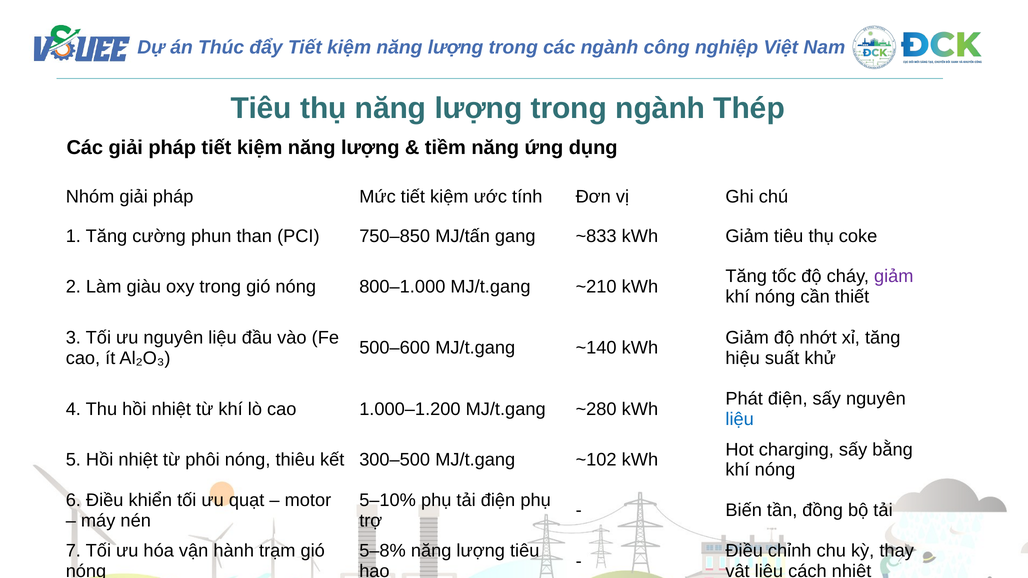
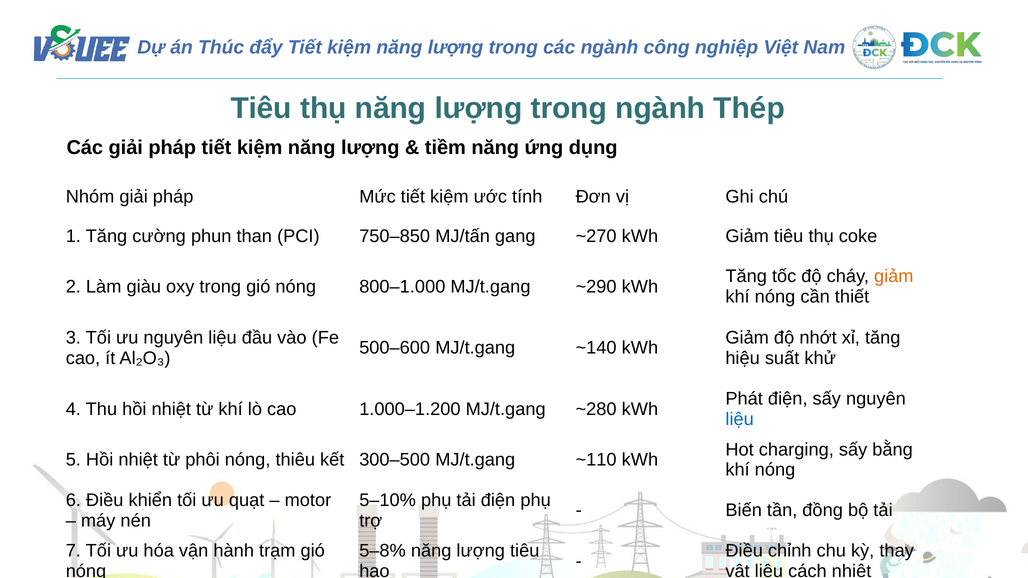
~833: ~833 -> ~270 (596, 236)
giảm colour: purple -> orange (894, 276)
~210: ~210 -> ~290 (596, 287)
~102: ~102 -> ~110 (596, 460)
